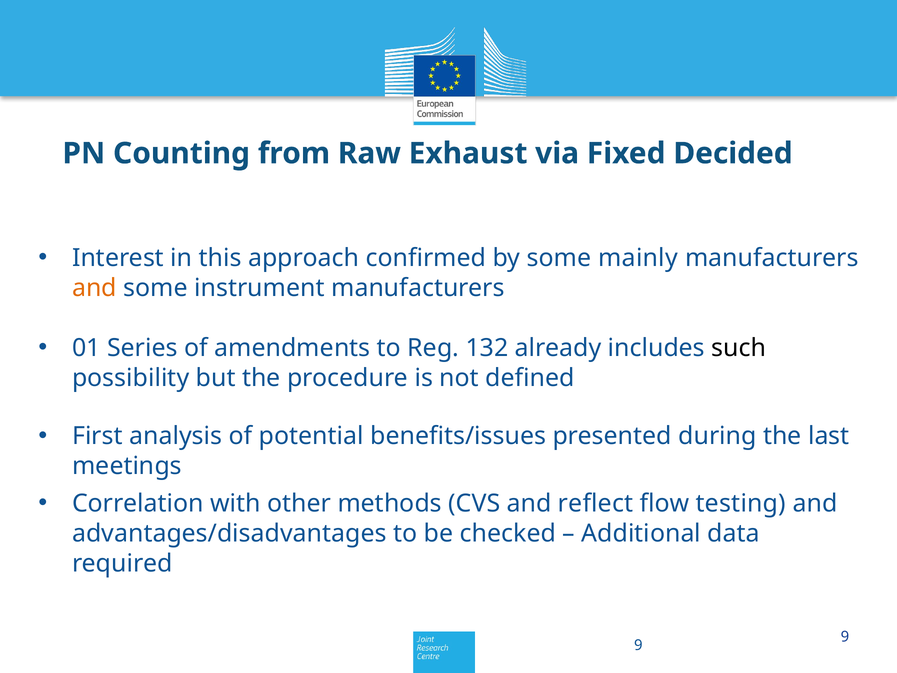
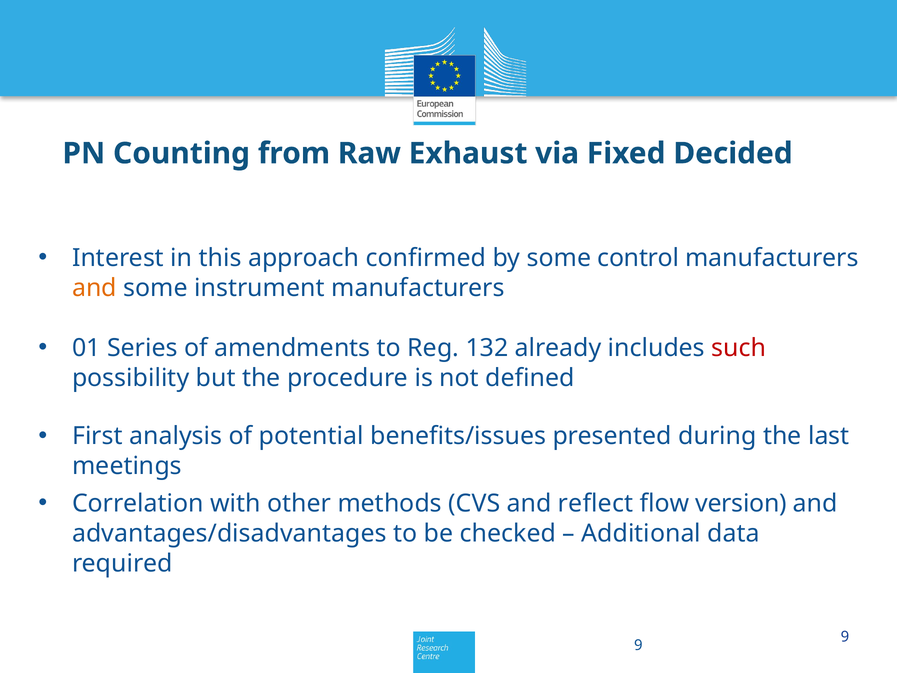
mainly: mainly -> control (638, 258)
such colour: black -> red (739, 348)
testing: testing -> version (741, 503)
